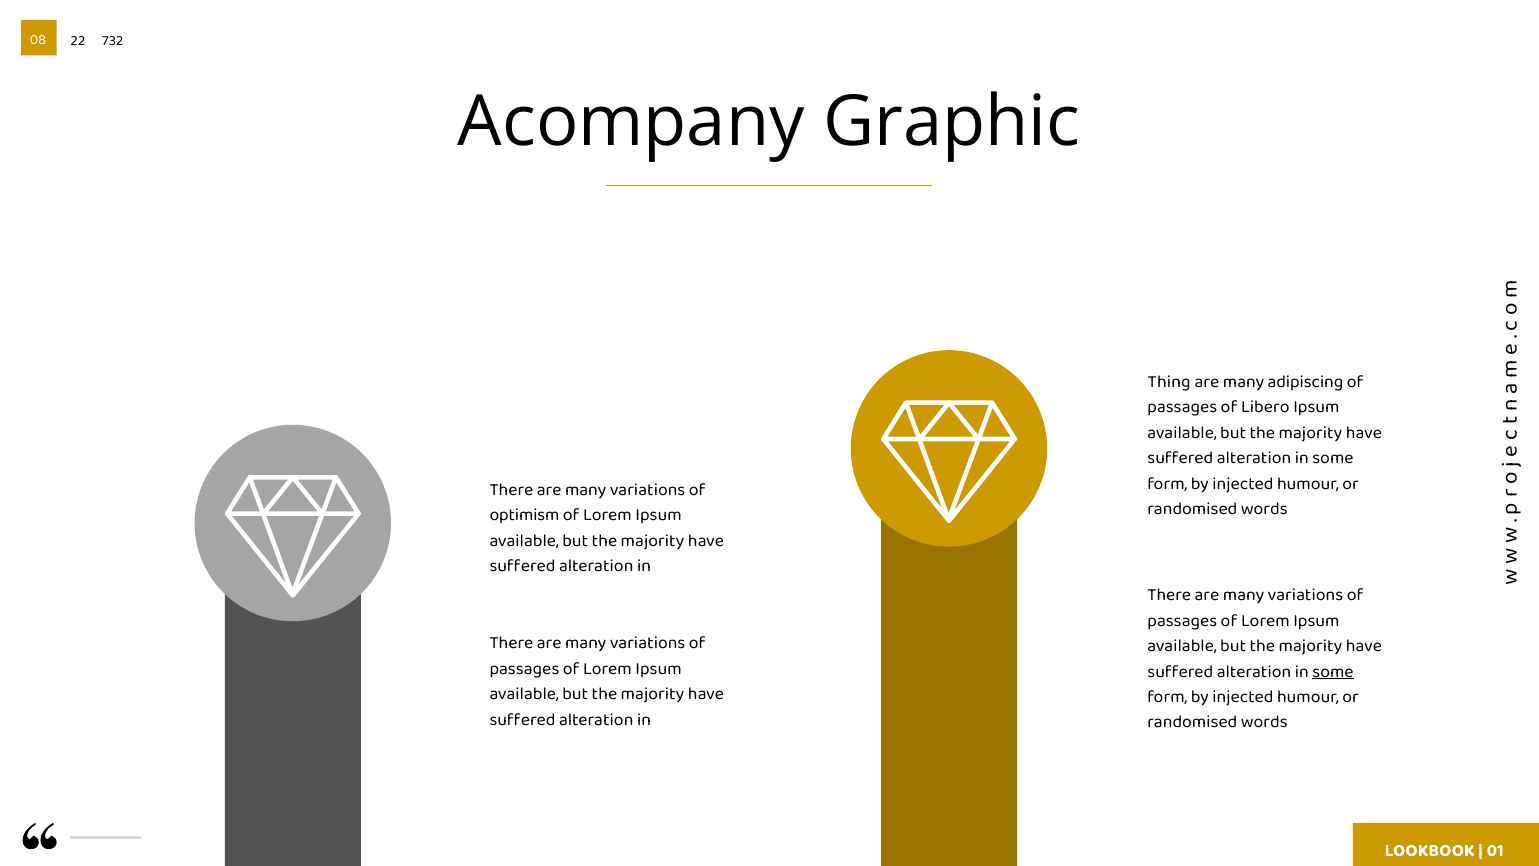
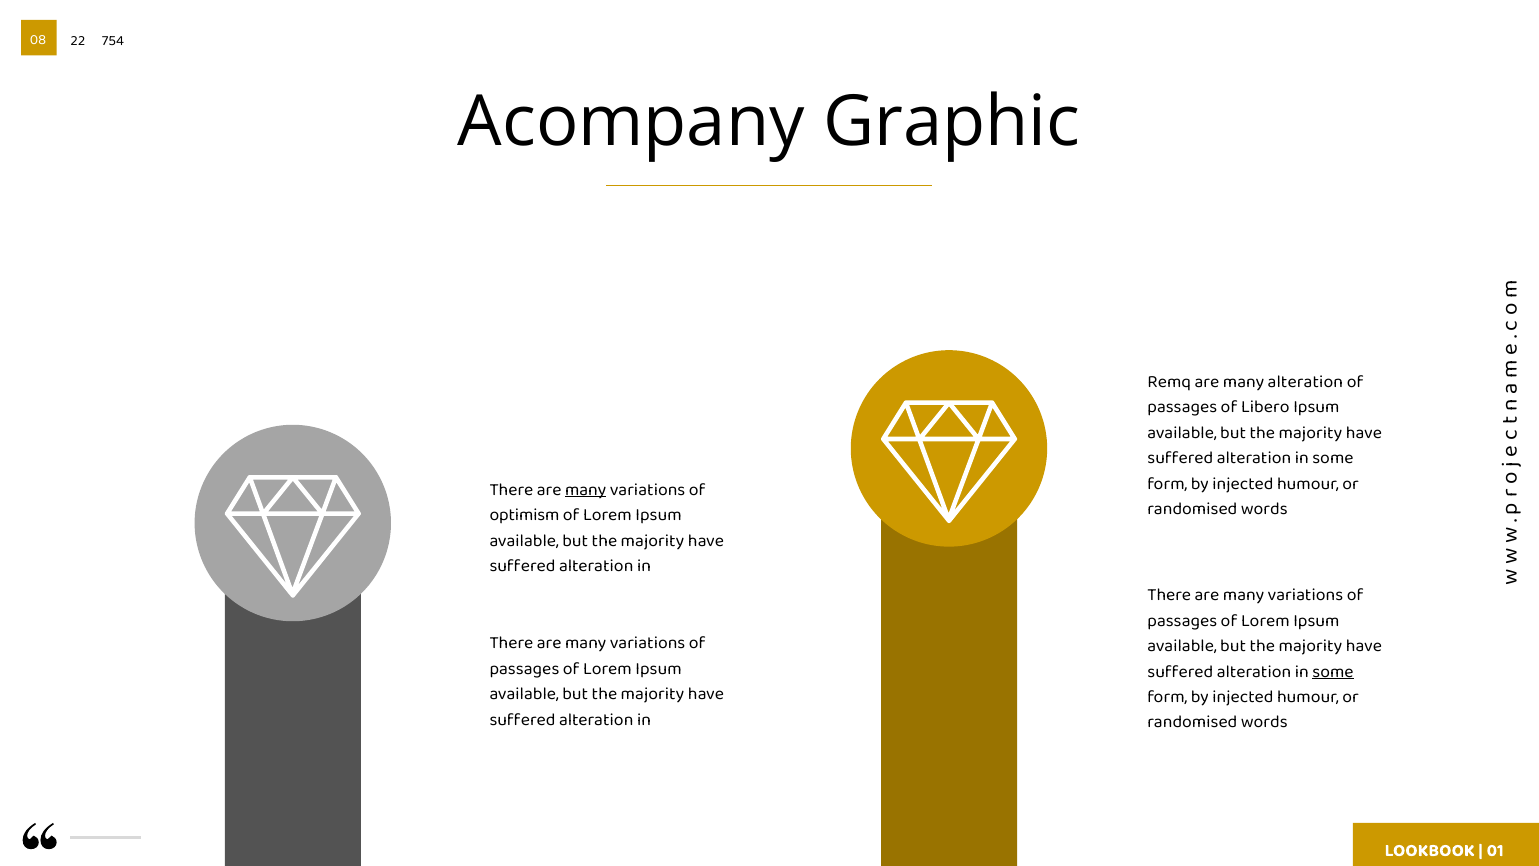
732: 732 -> 754 (113, 41)
Thing: Thing -> Remq (1169, 382)
many adipiscing: adipiscing -> alteration (1305, 382)
many underline: none -> present (586, 489)
